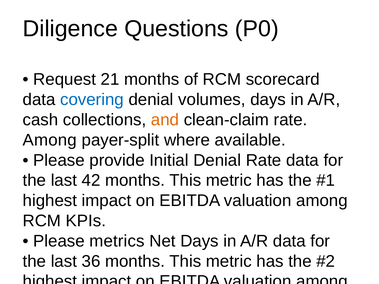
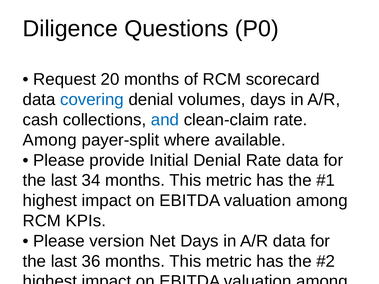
21: 21 -> 20 (110, 79)
and colour: orange -> blue (165, 120)
42: 42 -> 34 (91, 181)
metrics: metrics -> version (117, 241)
